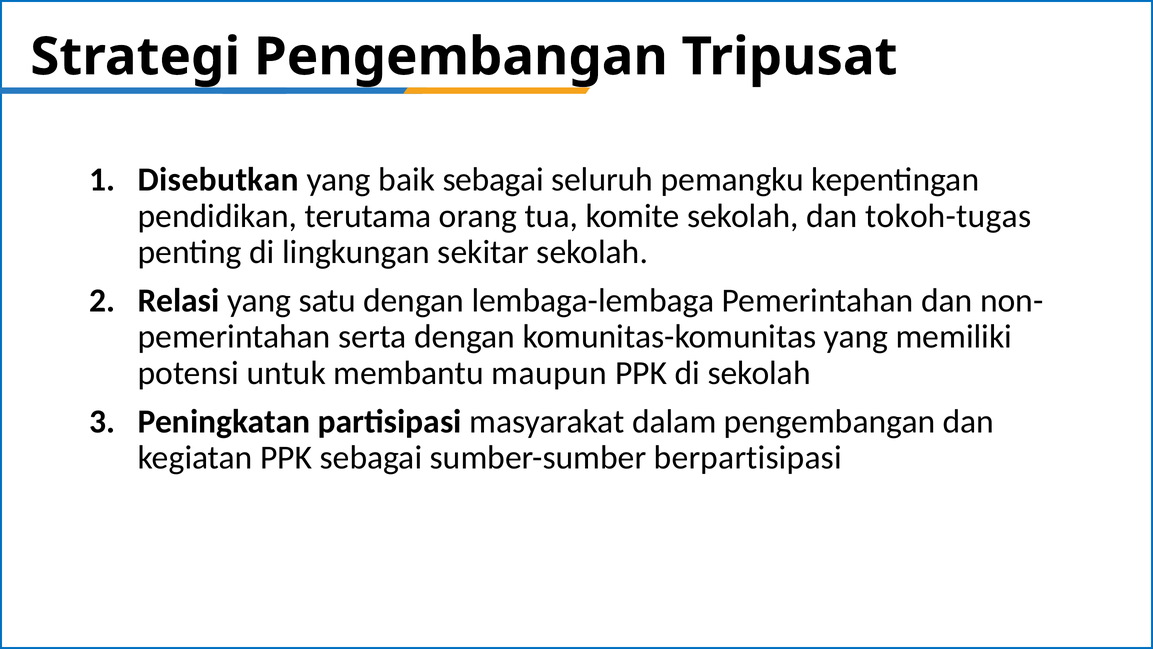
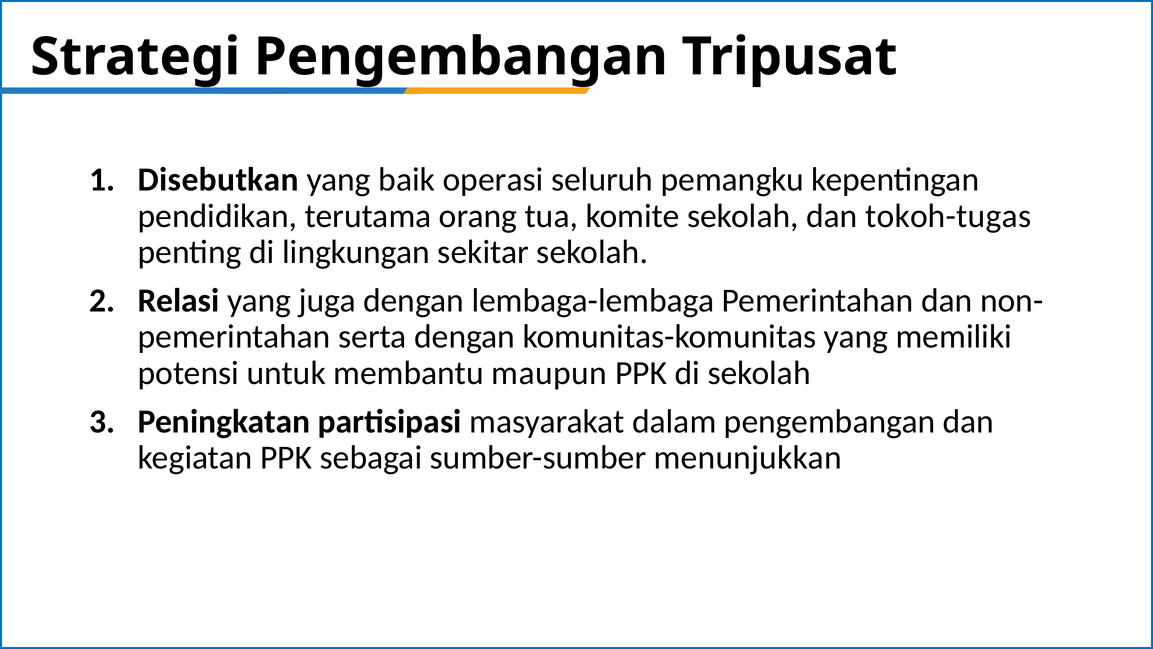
baik sebagai: sebagai -> operasi (493, 180)
satu: satu -> juga (327, 300)
berpartisipasi: berpartisipasi -> menunjukkan (748, 457)
